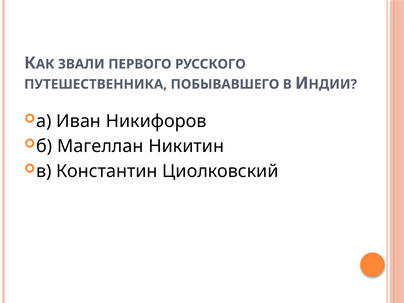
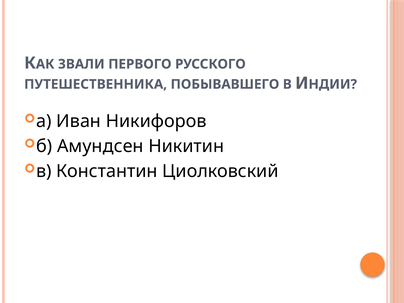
Магеллан: Магеллан -> Амундсен (100, 146)
